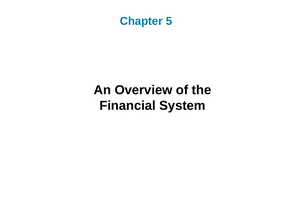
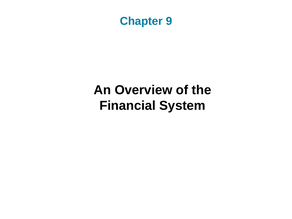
5: 5 -> 9 (169, 21)
